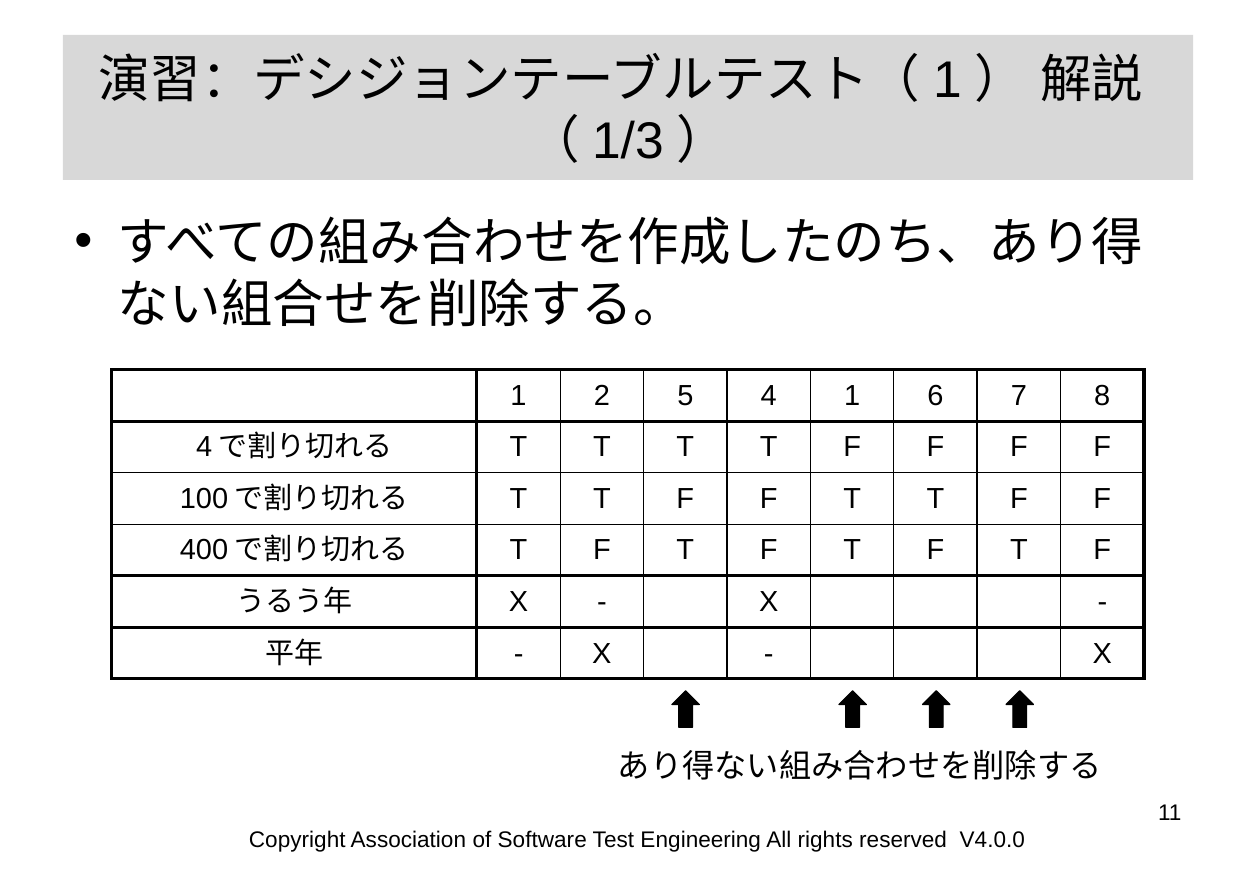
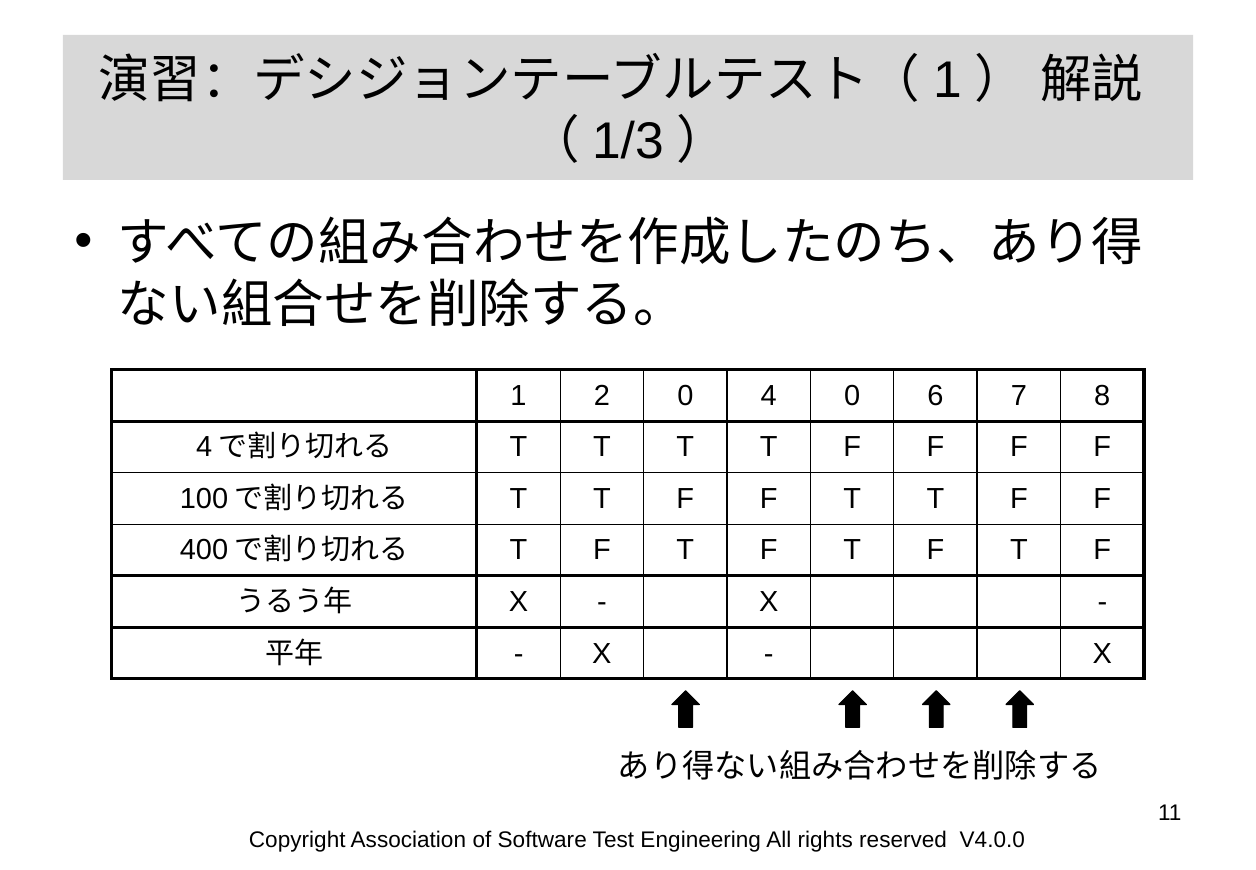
2 5: 5 -> 0 (685, 396)
4 1: 1 -> 0 (852, 396)
